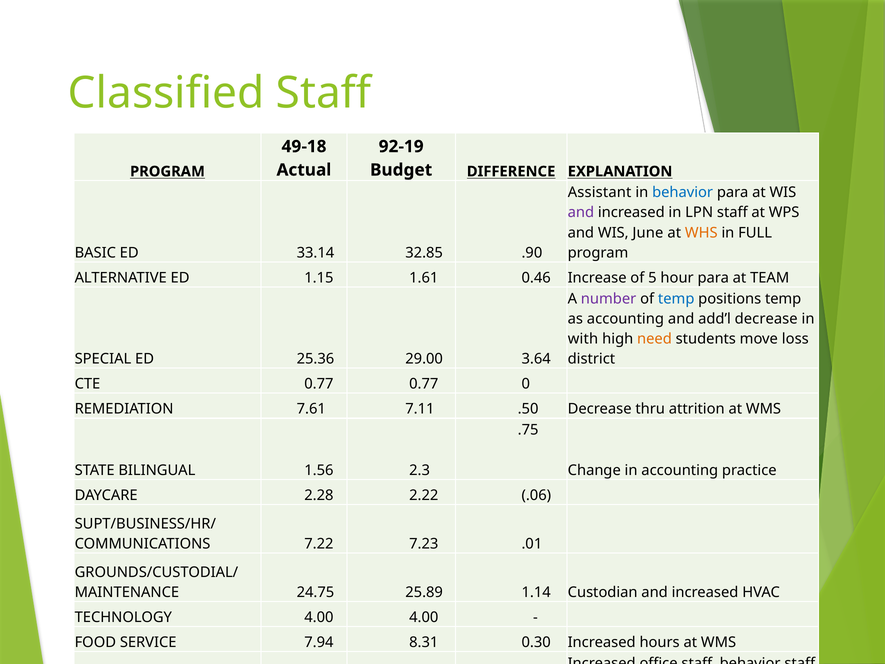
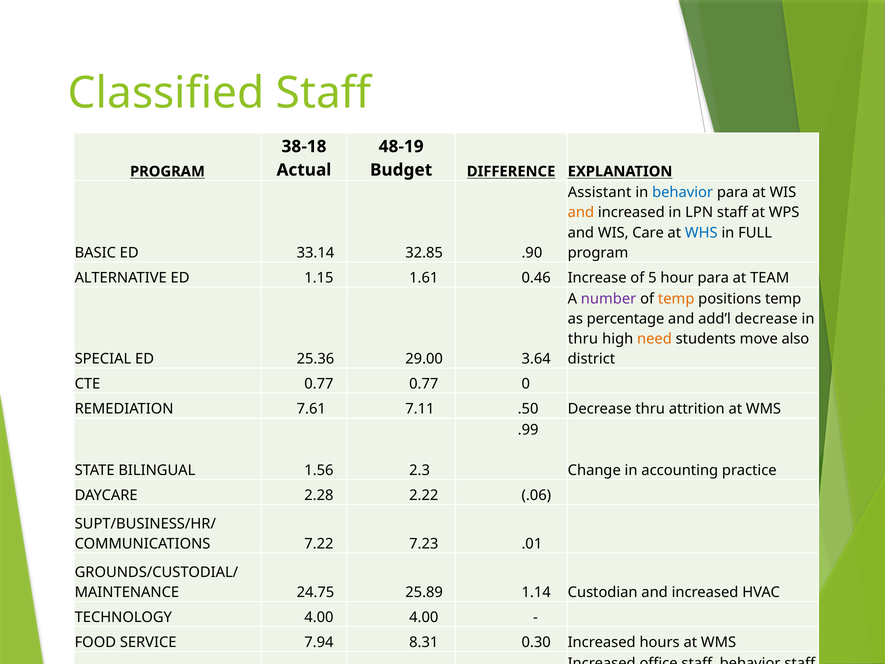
49-18: 49-18 -> 38-18 (304, 146)
92-19: 92-19 -> 48-19 (401, 146)
and colour: purple -> orange (581, 213)
June: June -> Care (648, 233)
WHS colour: orange -> blue (701, 233)
temp colour: blue -> orange (676, 299)
as accounting: accounting -> percentage (626, 319)
with: with -> thru (583, 339)
loss: loss -> also (795, 339)
.75: .75 -> .99 (528, 430)
